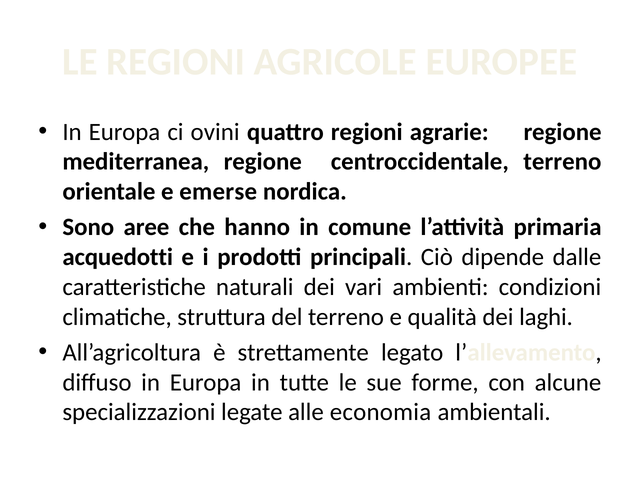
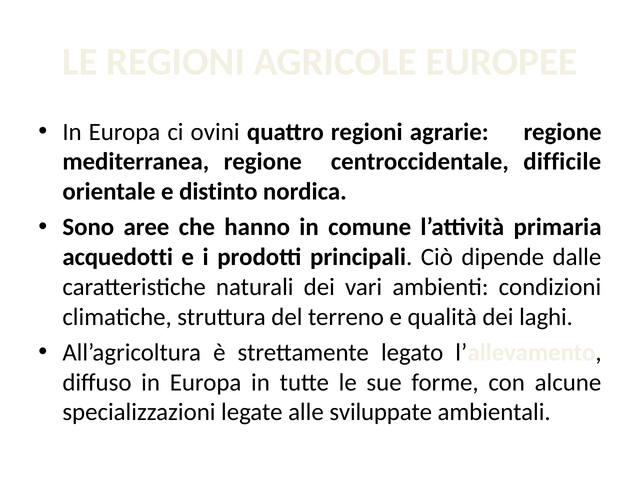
centroccidentale terreno: terreno -> difficile (562, 162)
emerse: emerse -> distinto (218, 192)
economia: economia -> sviluppate (381, 412)
